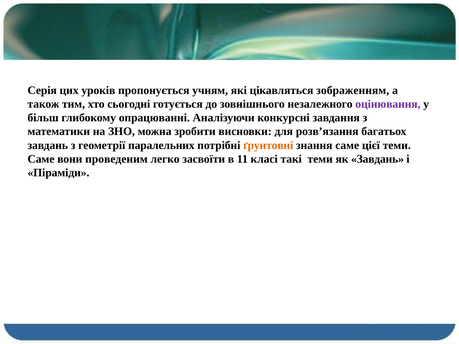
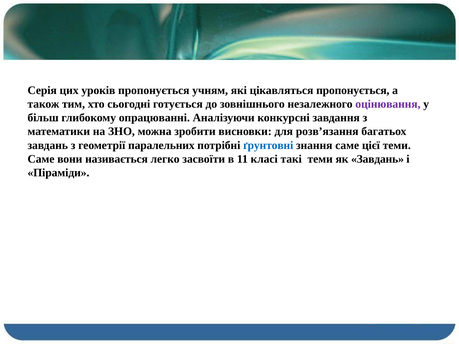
цікавляться зображенням: зображенням -> пропонується (353, 90)
ґрунтовні colour: orange -> blue (268, 145)
проведеним: проведеним -> називається (116, 159)
